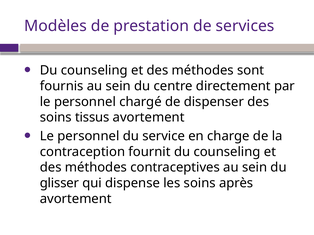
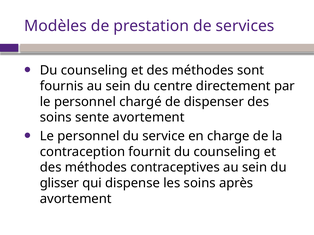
tissus: tissus -> sente (92, 118)
